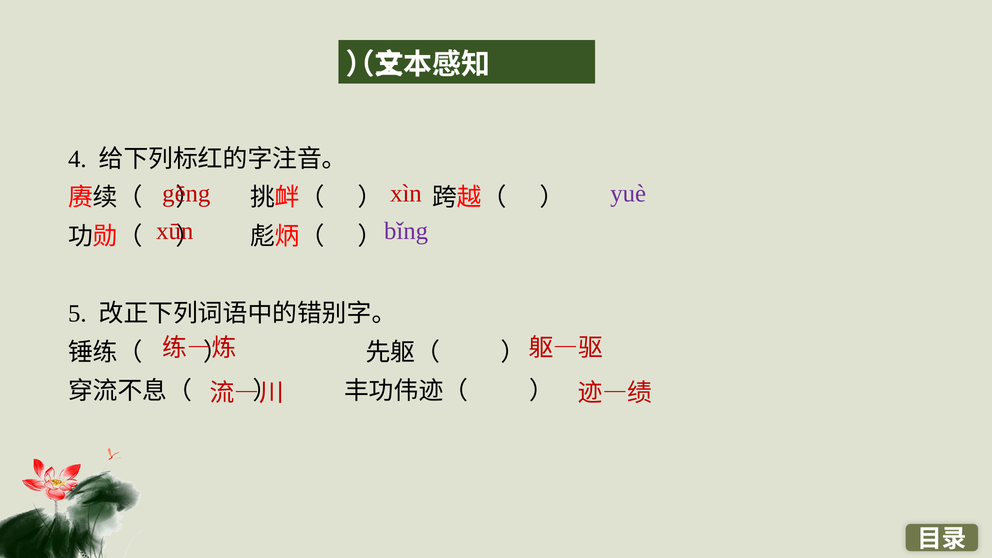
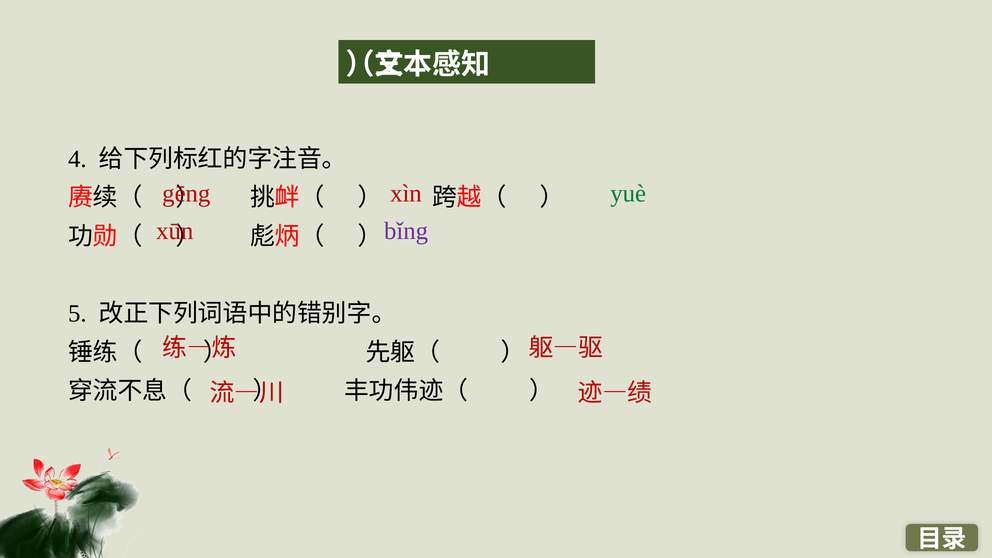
yuè colour: purple -> green (628, 194)
